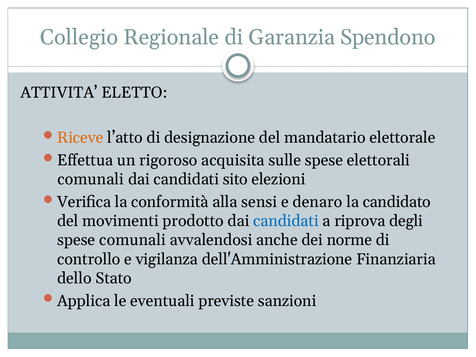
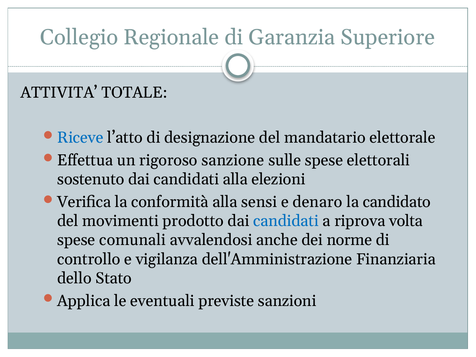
Spendono: Spendono -> Superiore (388, 37)
ELETTO: ELETTO -> TOTALE (134, 92)
Riceve colour: orange -> blue (80, 138)
acquisita: acquisita -> sanzione (233, 160)
comunali: comunali -> sostenuto (91, 179)
candidati sito: sito -> alla (235, 179)
degli: degli -> volta (406, 221)
